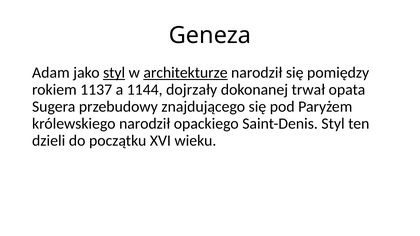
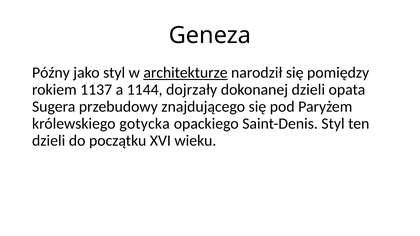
Adam: Adam -> Późny (51, 73)
styl underline: present -> none (114, 73)
dokonanej trwał: trwał -> dzieli (308, 90)
królewskiego narodził: narodził -> gotycka (145, 124)
